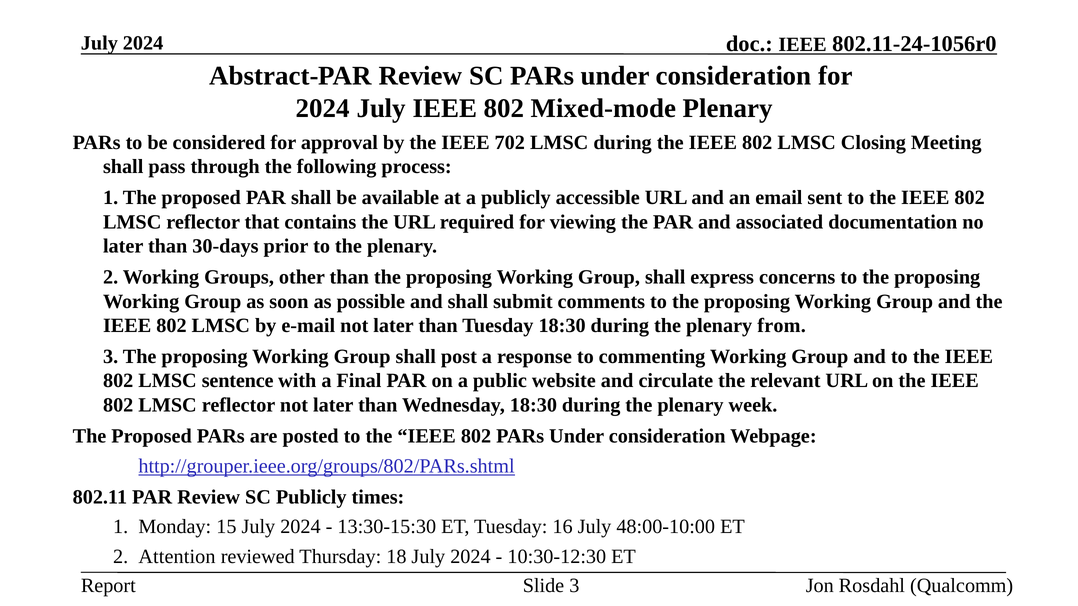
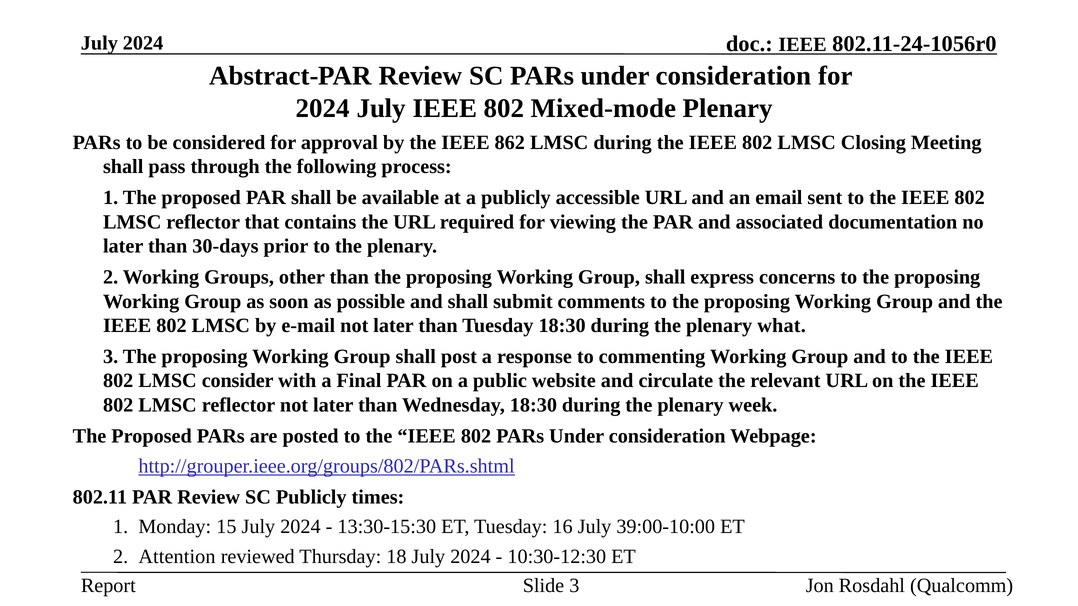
702: 702 -> 862 (510, 143)
from: from -> what (782, 326)
sentence: sentence -> consider (238, 381)
48:00-10:00: 48:00-10:00 -> 39:00-10:00 (666, 527)
